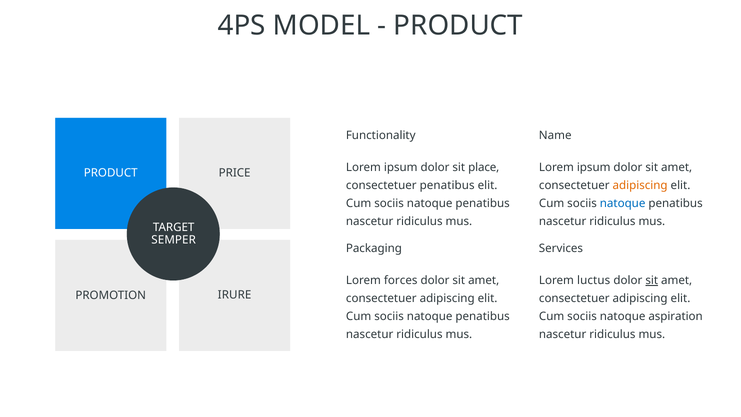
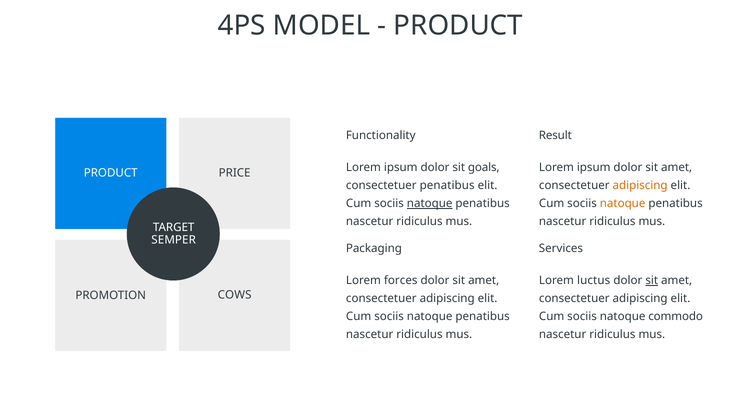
Name: Name -> Result (555, 135)
place: place -> goals (484, 167)
natoque underline: none -> present (430, 203)
natoque colour: blue -> orange (623, 203)
IRURE: IRURE -> COWS (235, 295)
aspiration: aspiration -> commodo (676, 316)
